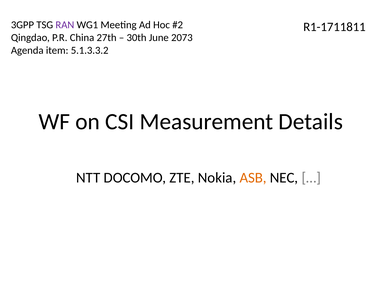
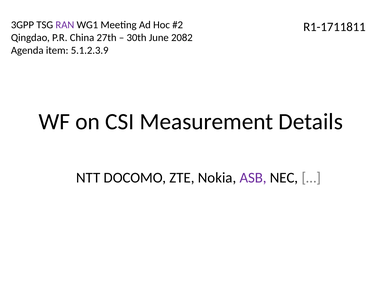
2073: 2073 -> 2082 (182, 38)
5.1.3.3.2: 5.1.3.3.2 -> 5.1.2.3.9 (90, 50)
ASB colour: orange -> purple (253, 177)
